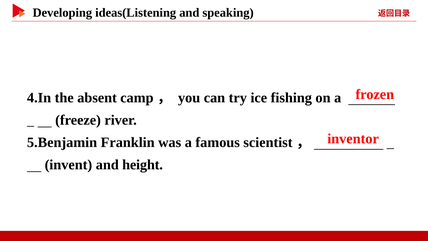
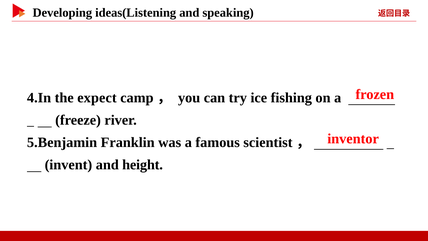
absent: absent -> expect (97, 98)
